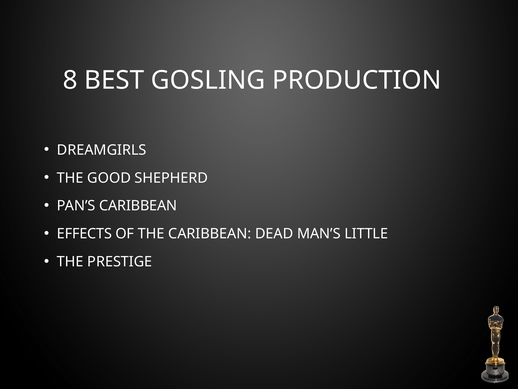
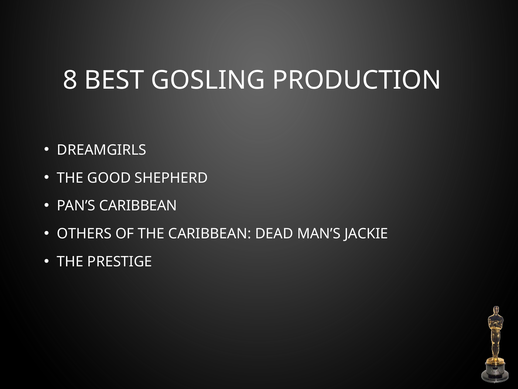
EFFECTS: EFFECTS -> OTHERS (84, 234)
LITTLE: LITTLE -> JACKIE (366, 234)
